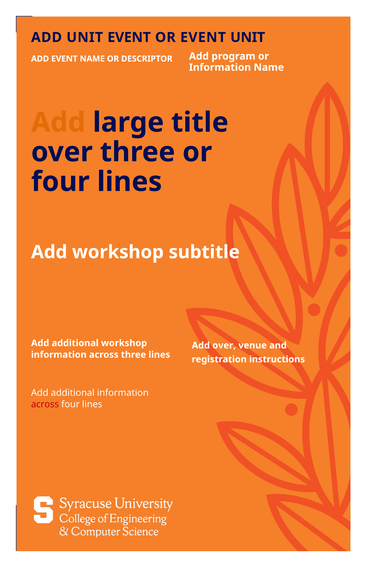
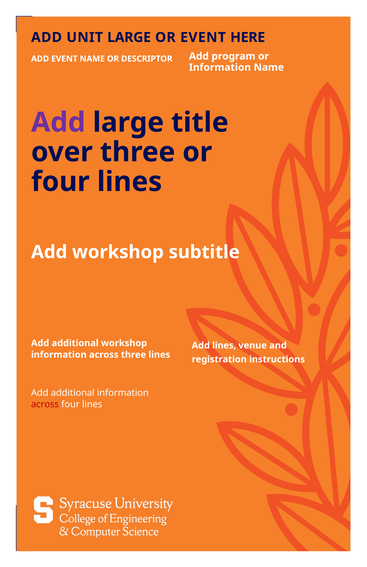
UNIT EVENT: EVENT -> LARGE (129, 37)
EVENT UNIT: UNIT -> HERE (248, 37)
Add colour: orange -> purple (58, 123)
Add over: over -> lines (224, 346)
